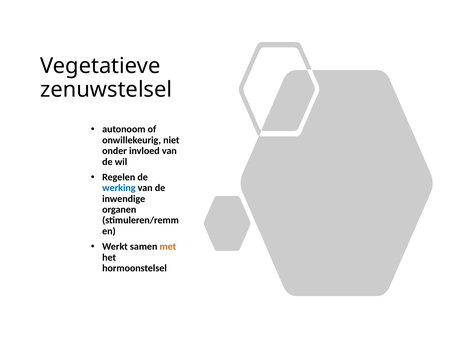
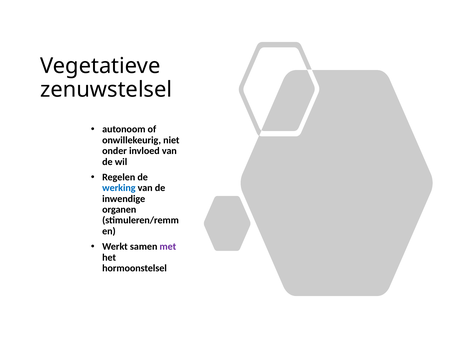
met colour: orange -> purple (168, 247)
